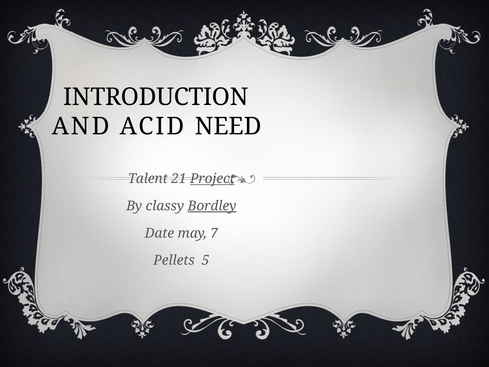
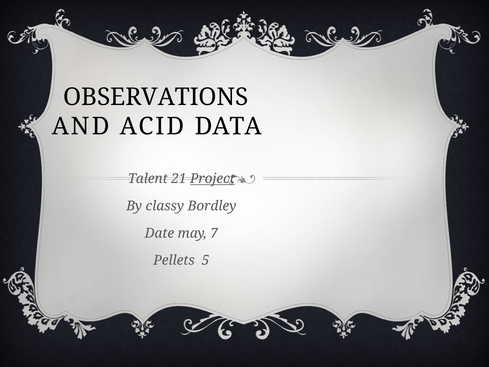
INTRODUCTION: INTRODUCTION -> OBSERVATIONS (156, 97)
NEED: NEED -> DATA (228, 126)
Bordley underline: present -> none (212, 206)
